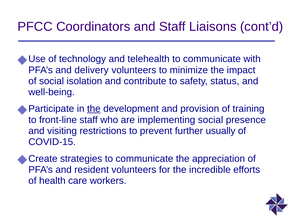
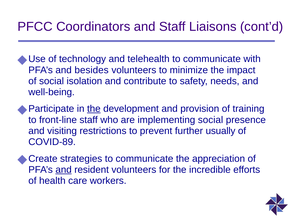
delivery: delivery -> besides (92, 70)
status: status -> needs (225, 81)
COVID-15: COVID-15 -> COVID-89 (52, 142)
and underline: none -> present (64, 170)
